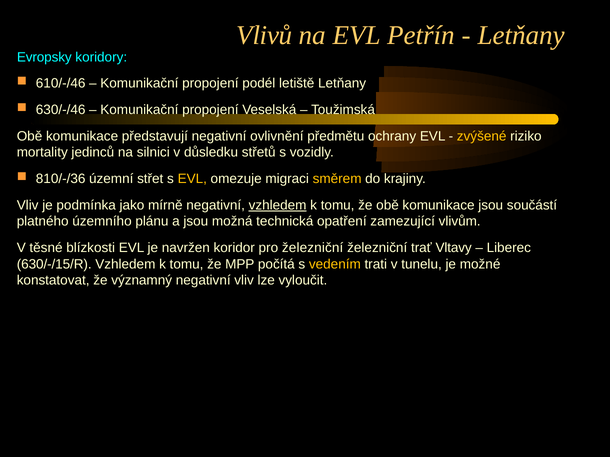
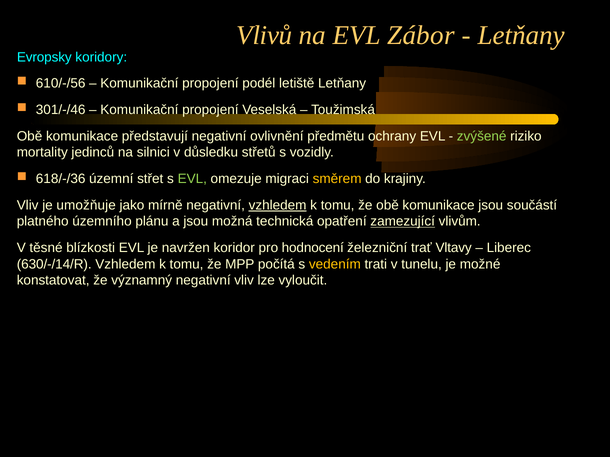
Petřín: Petřín -> Zábor (421, 36)
610/-/46: 610/-/46 -> 610/-/56 (61, 84)
630/-/46: 630/-/46 -> 301/-/46 (61, 110)
zvýšené colour: yellow -> light green (482, 136)
810/-/36: 810/-/36 -> 618/-/36 (61, 179)
EVL colour: yellow -> light green (192, 179)
podmínka: podmínka -> umožňuje (86, 205)
zamezující underline: none -> present (403, 222)
pro železniční: železniční -> hodnocení (313, 248)
630/-/15/R: 630/-/15/R -> 630/-/14/R (54, 264)
